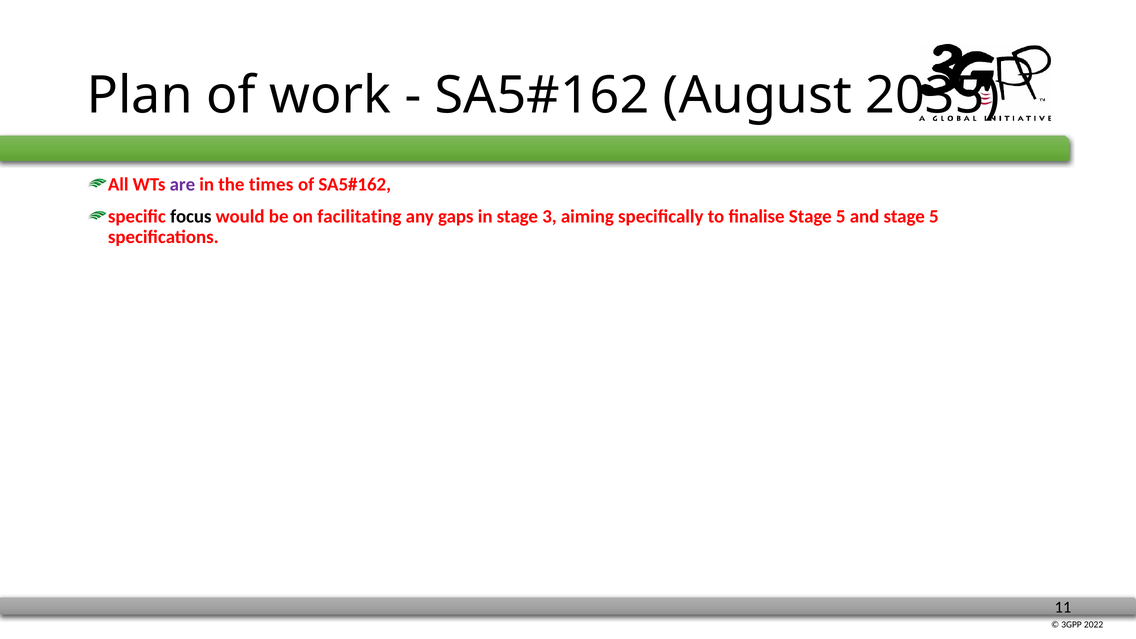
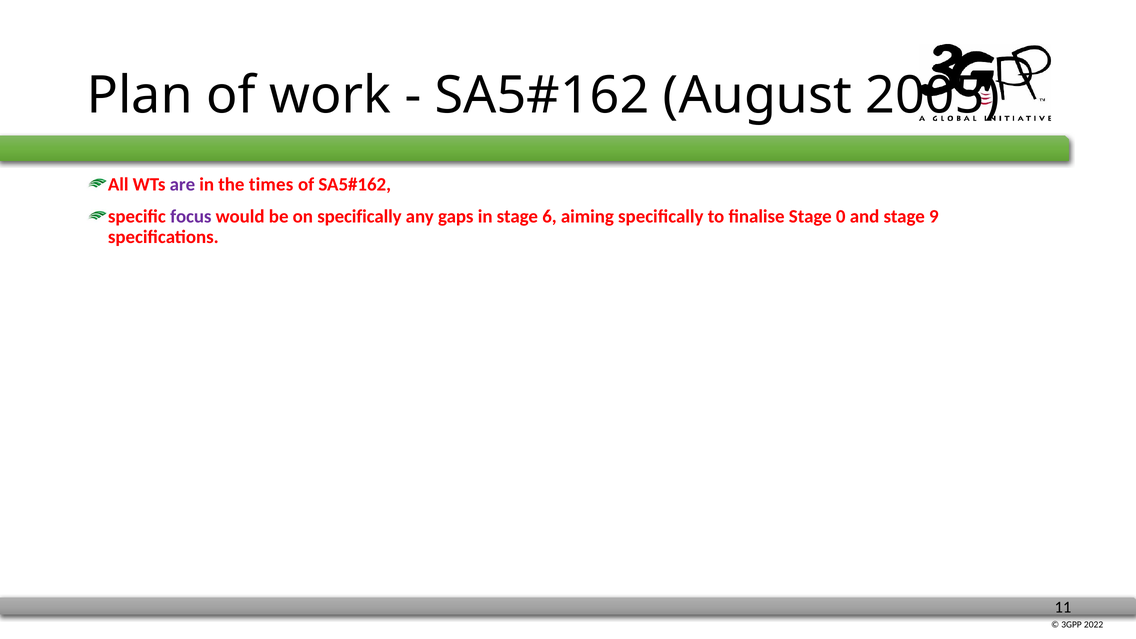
2035: 2035 -> 2005 (933, 95)
focus colour: black -> purple (191, 217)
on facilitating: facilitating -> specifically (359, 217)
3: 3 -> 6 (549, 217)
finalise Stage 5: 5 -> 0 (841, 217)
and stage 5: 5 -> 9 (934, 217)
